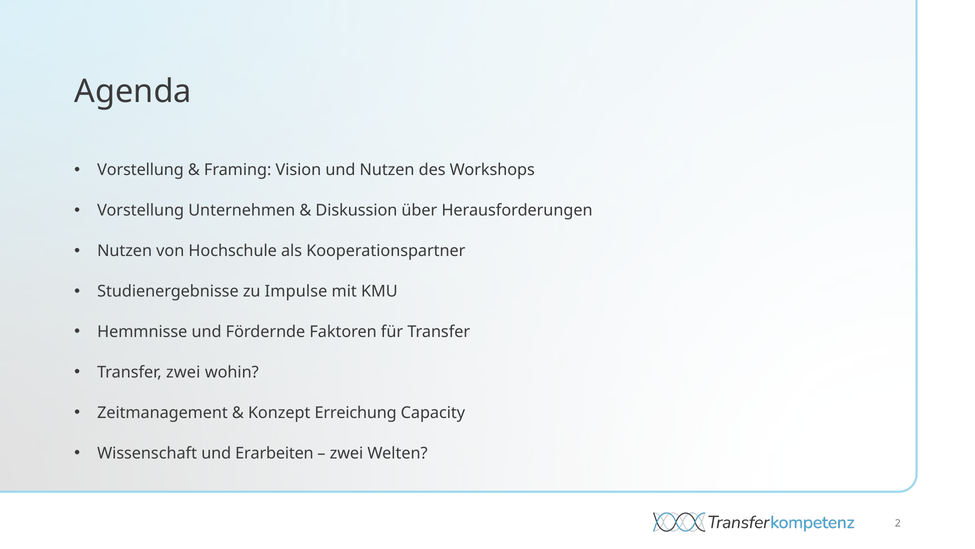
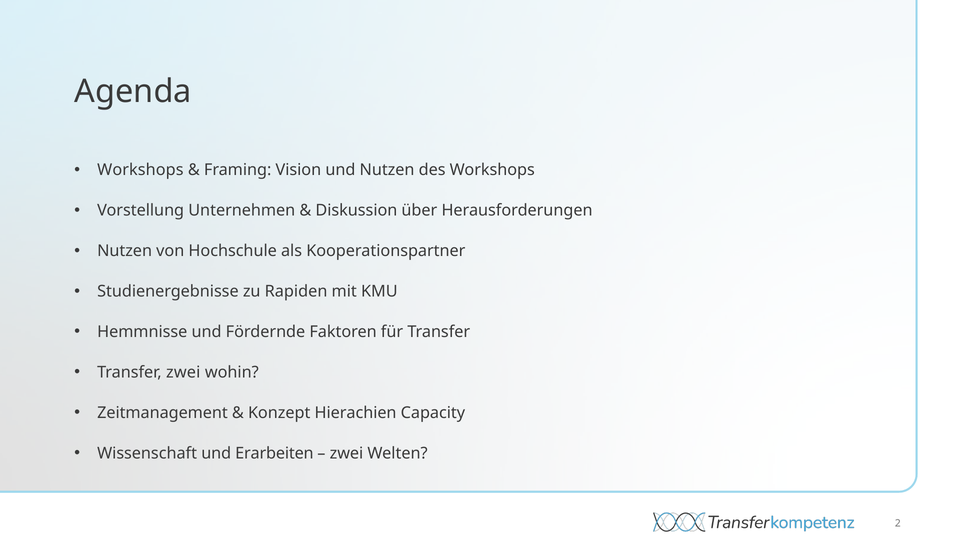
Vorstellung: Vorstellung -> Workshops (140, 170)
Impulse: Impulse -> Rapiden (296, 291)
Erreichung: Erreichung -> Hierachien (356, 412)
